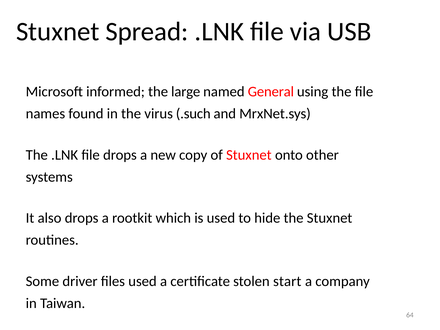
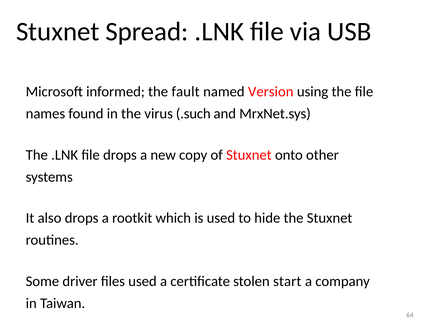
large: large -> fault (186, 92)
General: General -> Version (271, 92)
